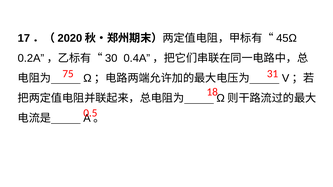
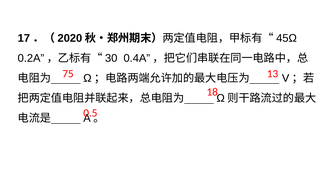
31: 31 -> 13 (273, 74)
